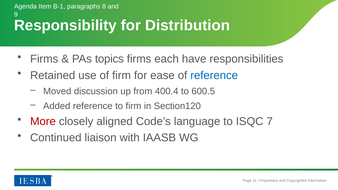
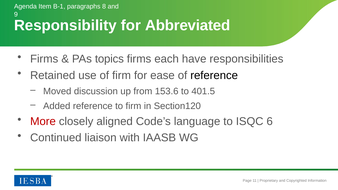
Distribution: Distribution -> Abbreviated (188, 26)
reference colour: blue -> black (214, 75)
400.4: 400.4 -> 153.6 (167, 91)
600.5: 600.5 -> 401.5 (203, 91)
7: 7 -> 6 (270, 122)
